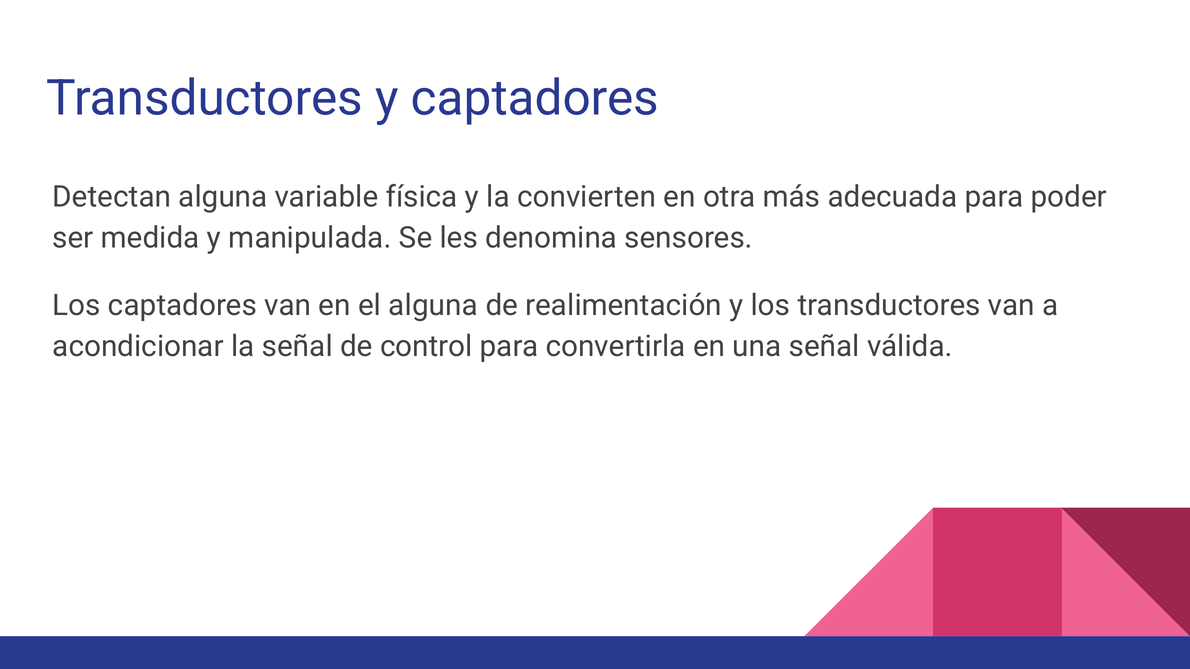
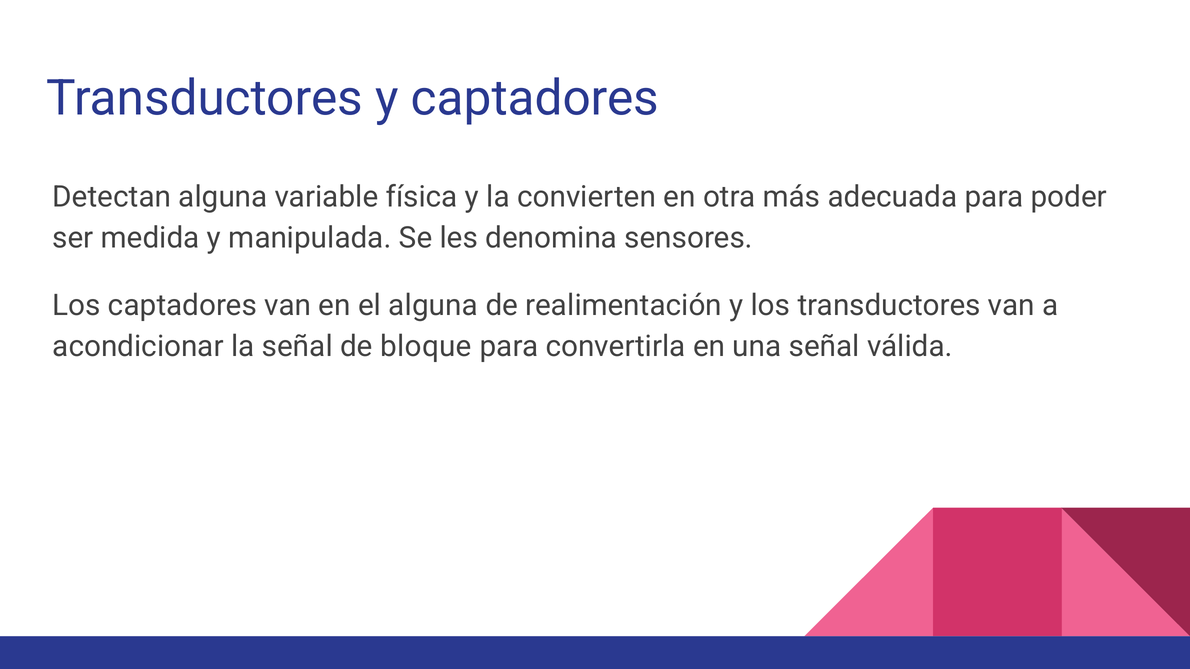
control: control -> bloque (426, 347)
